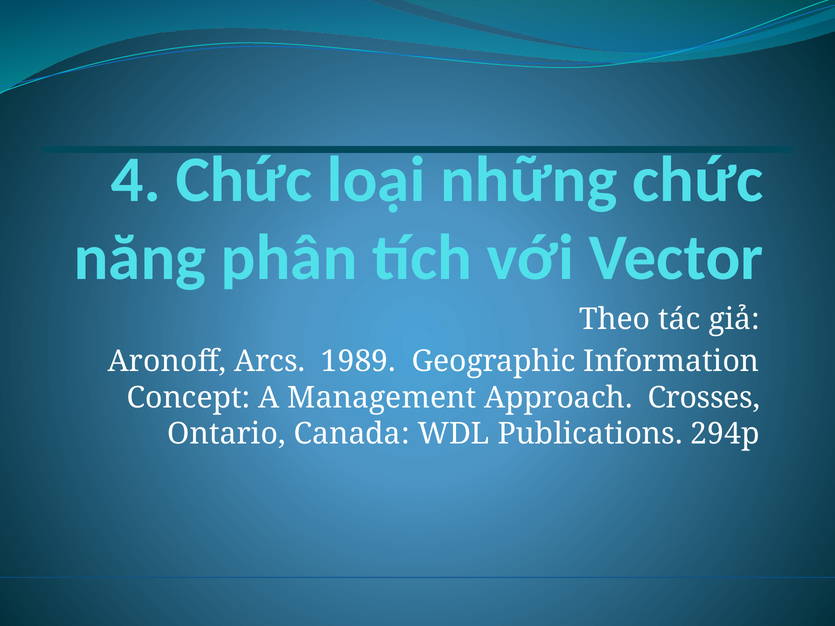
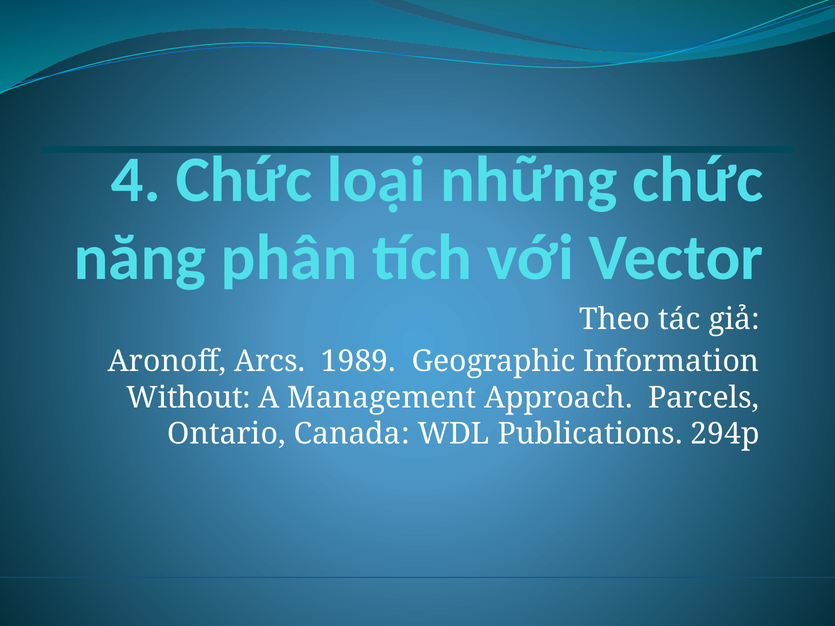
Concept: Concept -> Without (189, 398)
Crosses: Crosses -> Parcels (704, 398)
